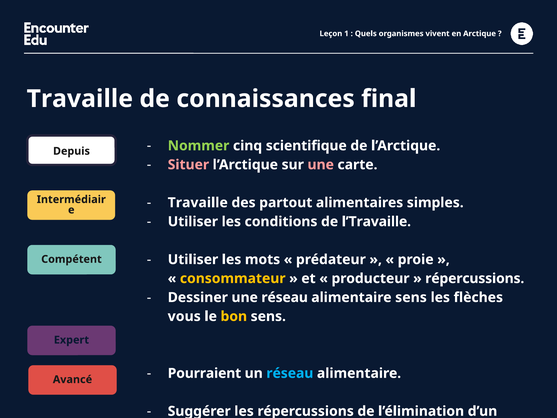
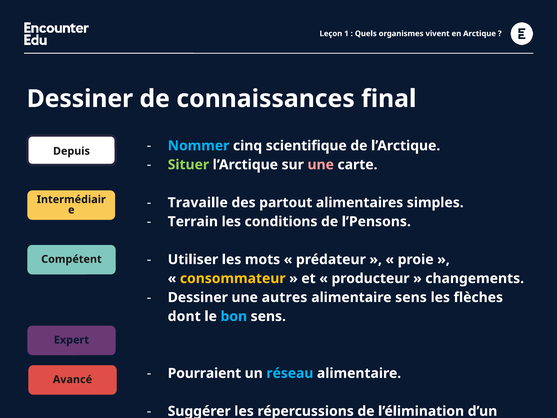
Travaille: Travaille -> Dessiner (80, 99)
Nommer colour: light green -> light blue (199, 146)
Situer colour: pink -> light green (188, 165)
Utiliser: Utiliser -> Terrain (193, 221)
l’Travaille: l’Travaille -> l’Pensons (376, 221)
répercussions: répercussions -> changements (475, 278)
une réseau: réseau -> autres (284, 297)
vous: vous -> dont (184, 316)
bon colour: yellow -> light blue (234, 316)
